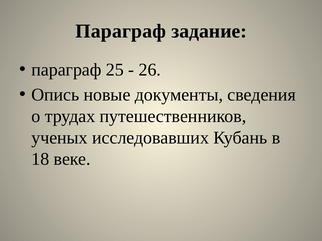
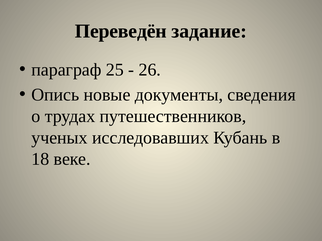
Параграф: Параграф -> Переведён (121, 31)
